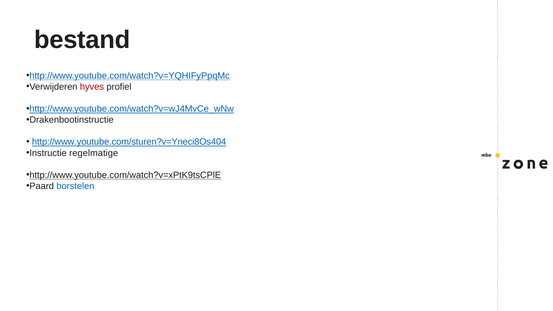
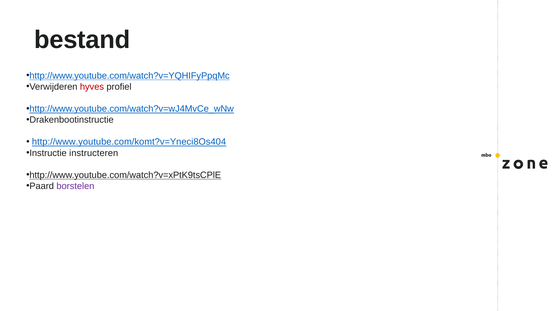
http://www.youtube.com/sturen?v=Yneci8Os404: http://www.youtube.com/sturen?v=Yneci8Os404 -> http://www.youtube.com/komt?v=Yneci8Os404 (129, 142)
regelmatige: regelmatige -> instructeren (94, 153)
borstelen colour: blue -> purple (75, 186)
